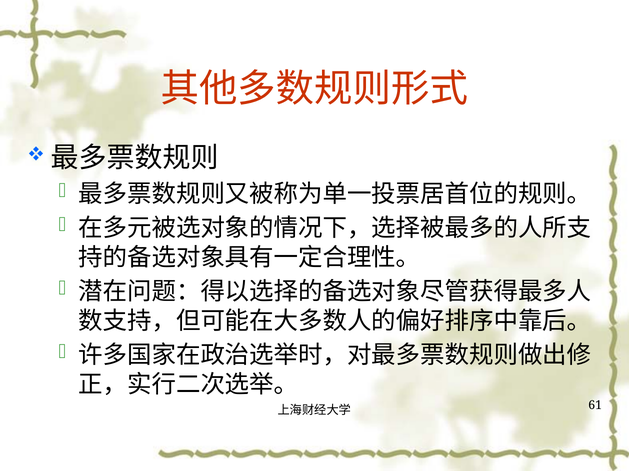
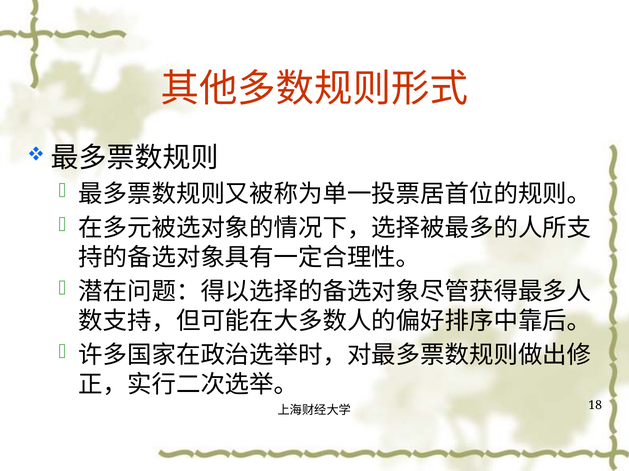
61: 61 -> 18 (595, 406)
